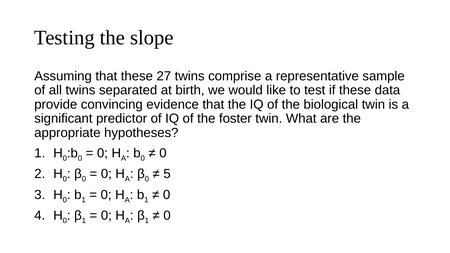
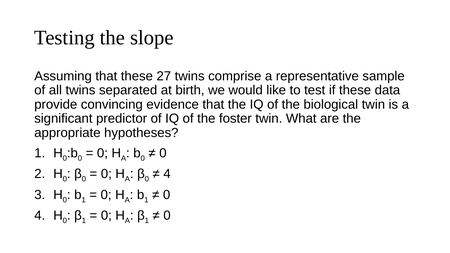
5: 5 -> 4 (167, 174)
